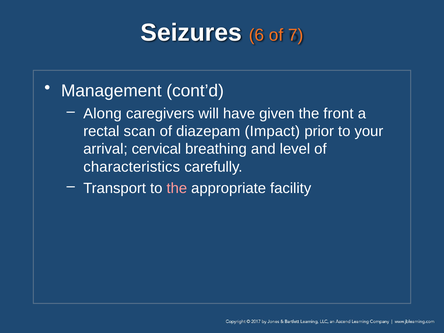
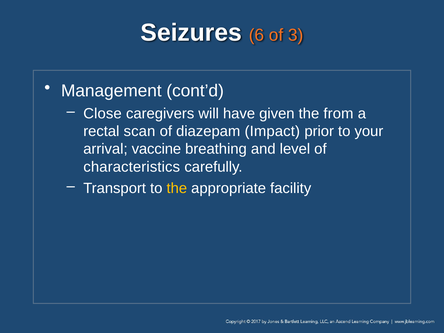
7: 7 -> 3 (296, 35)
Along: Along -> Close (103, 114)
front: front -> from (338, 114)
cervical: cervical -> vaccine (156, 149)
the colour: pink -> yellow (177, 188)
